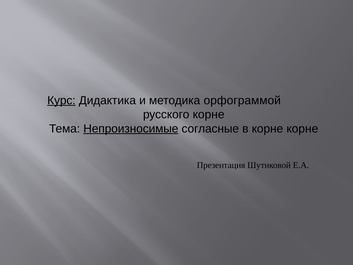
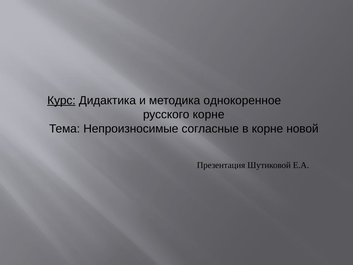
орфограммой: орфограммой -> однокоренное (242, 100)
Непроизносимые underline: present -> none (131, 129)
корне корне: корне -> новой (302, 129)
